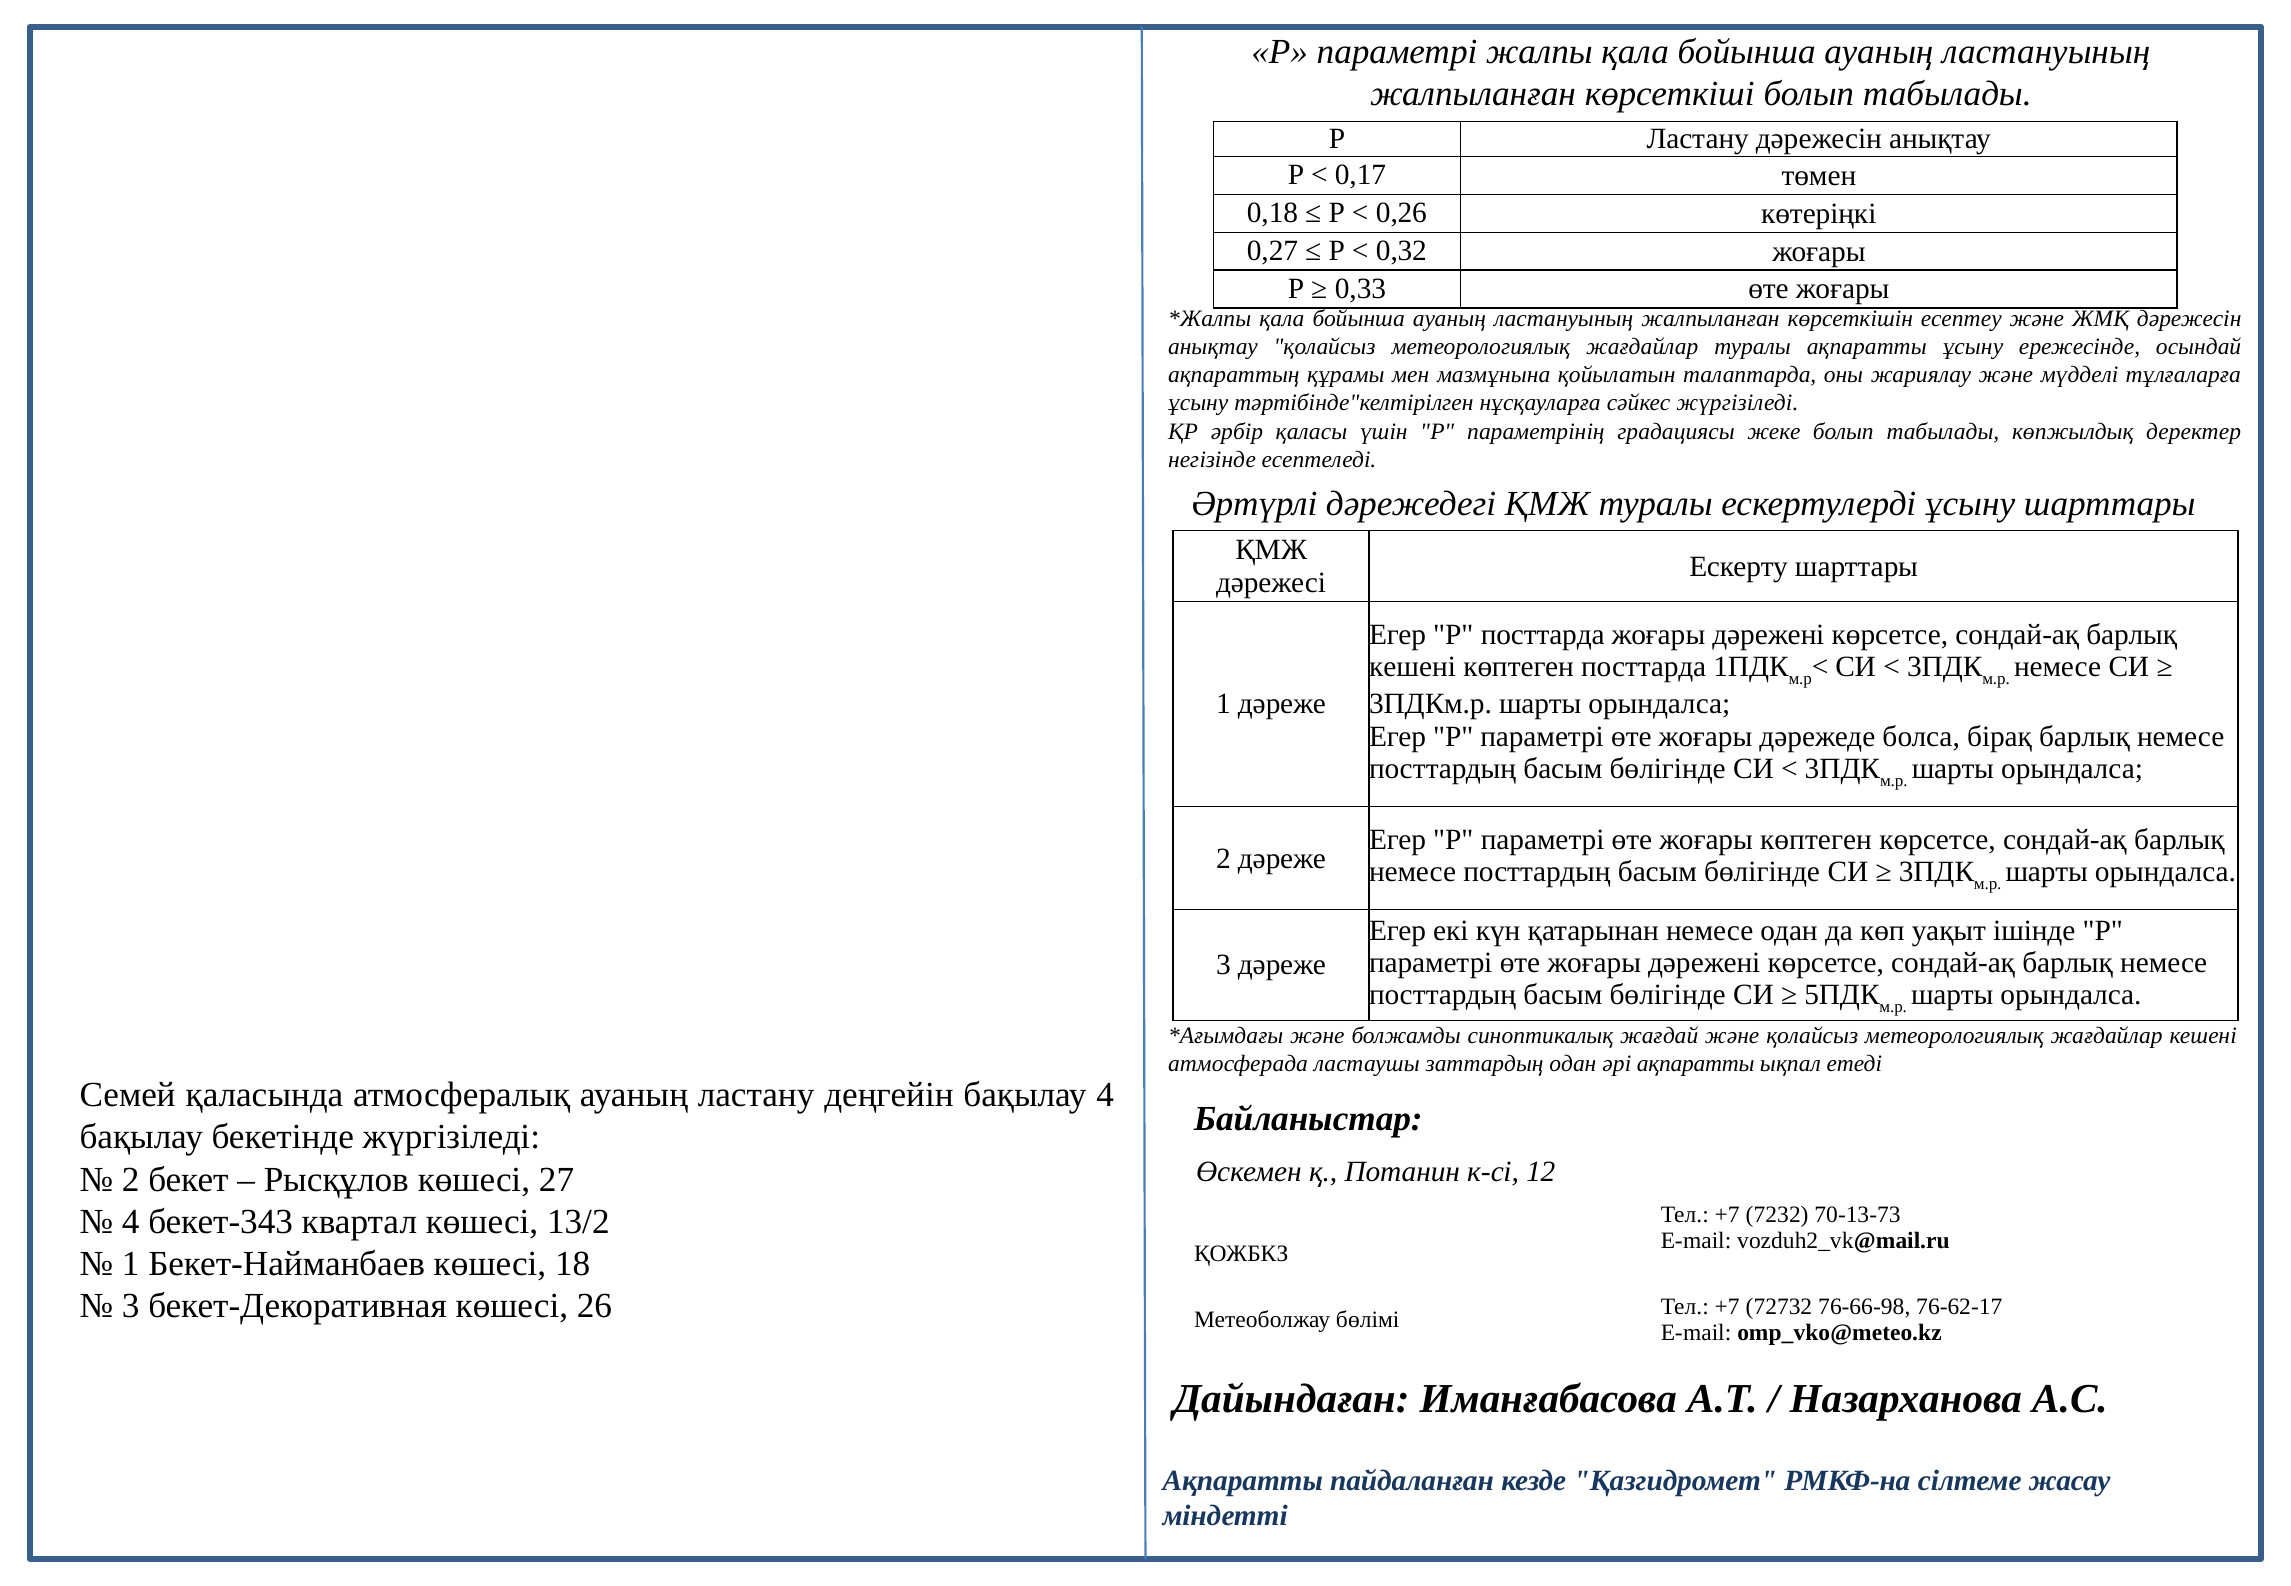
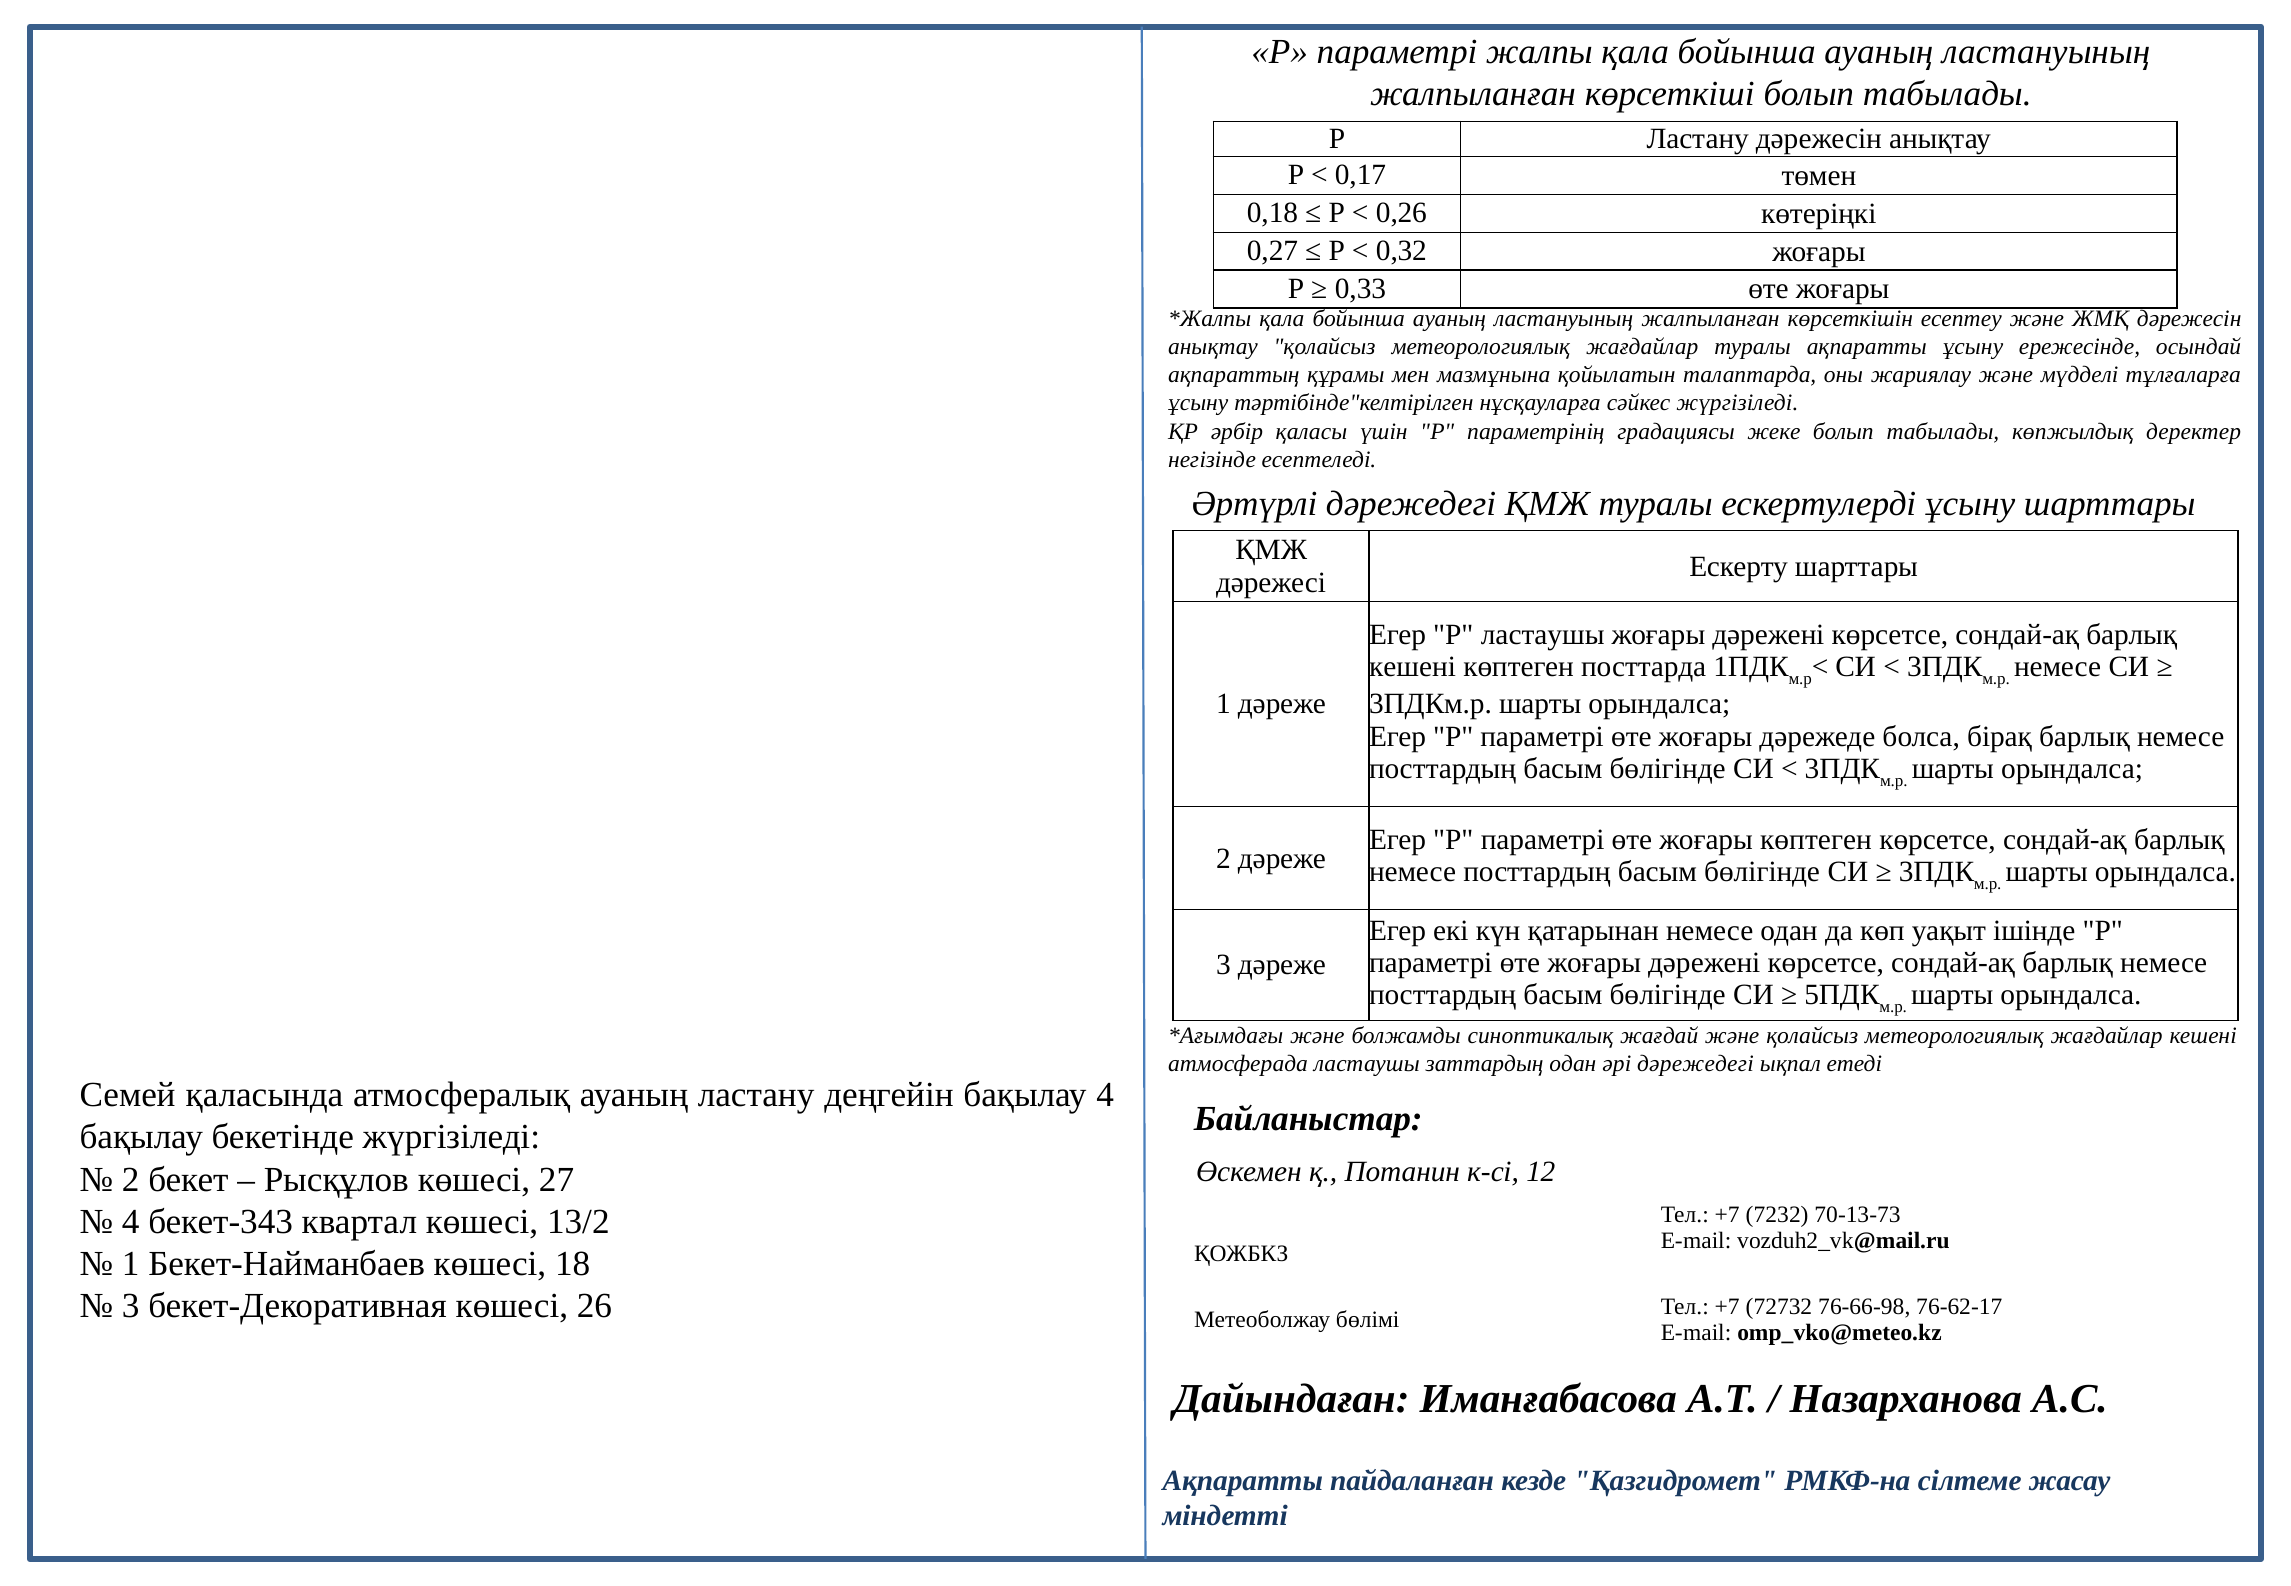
Р посттарда: посттарда -> ластаушы (1543, 635)
әрі ақпаратты: ақпаратты -> дәрежедегі (1695, 1064)
